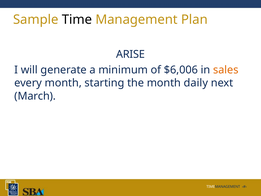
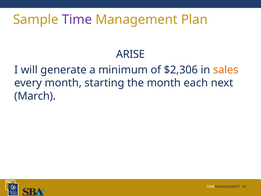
Time colour: black -> purple (77, 20)
$6,006: $6,006 -> $2,306 (181, 70)
daily: daily -> each (196, 83)
